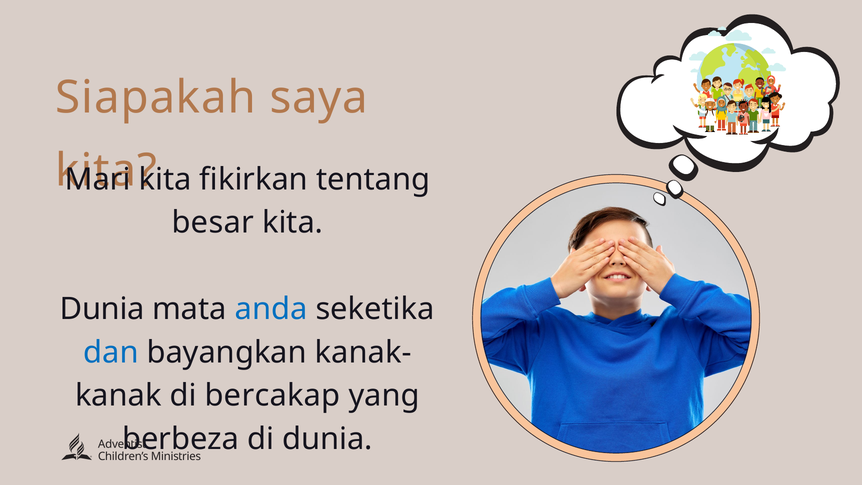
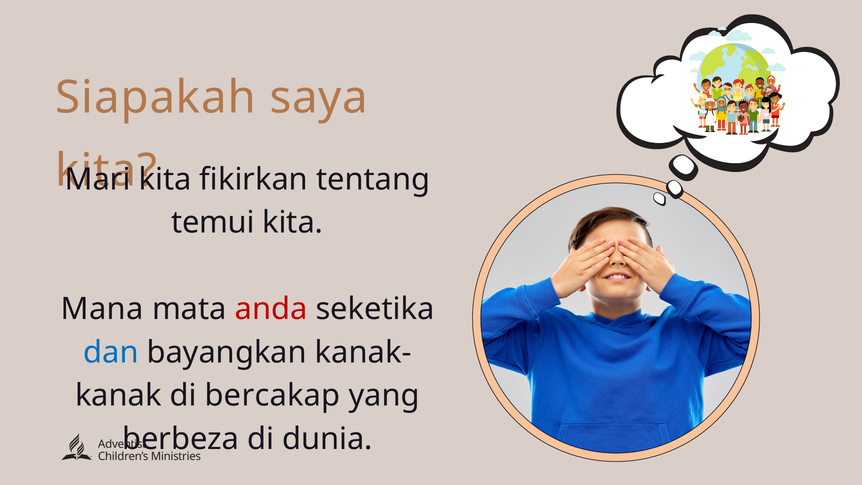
besar: besar -> temui (213, 223)
Dunia: Dunia -> Mana (102, 309)
anda colour: blue -> red (271, 309)
